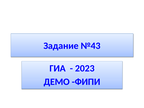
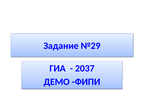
№43: №43 -> №29 (91, 46)
2023: 2023 -> 2037 (85, 68)
